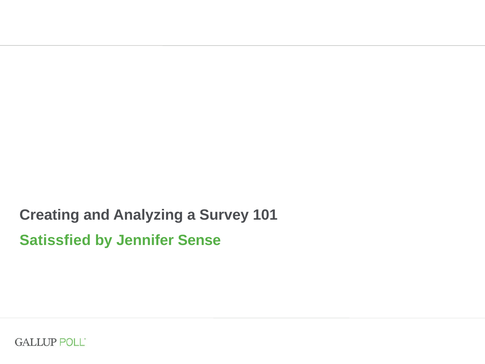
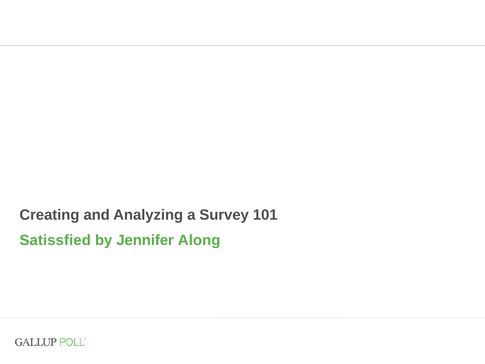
Sense: Sense -> Along (199, 240)
